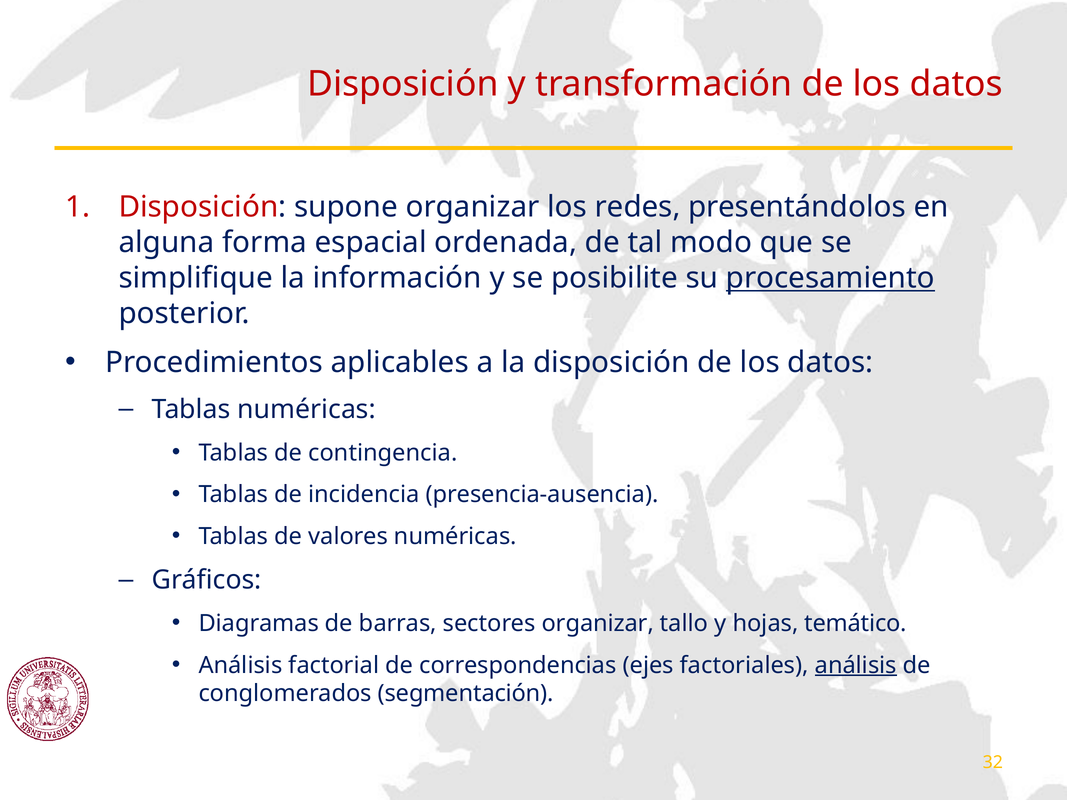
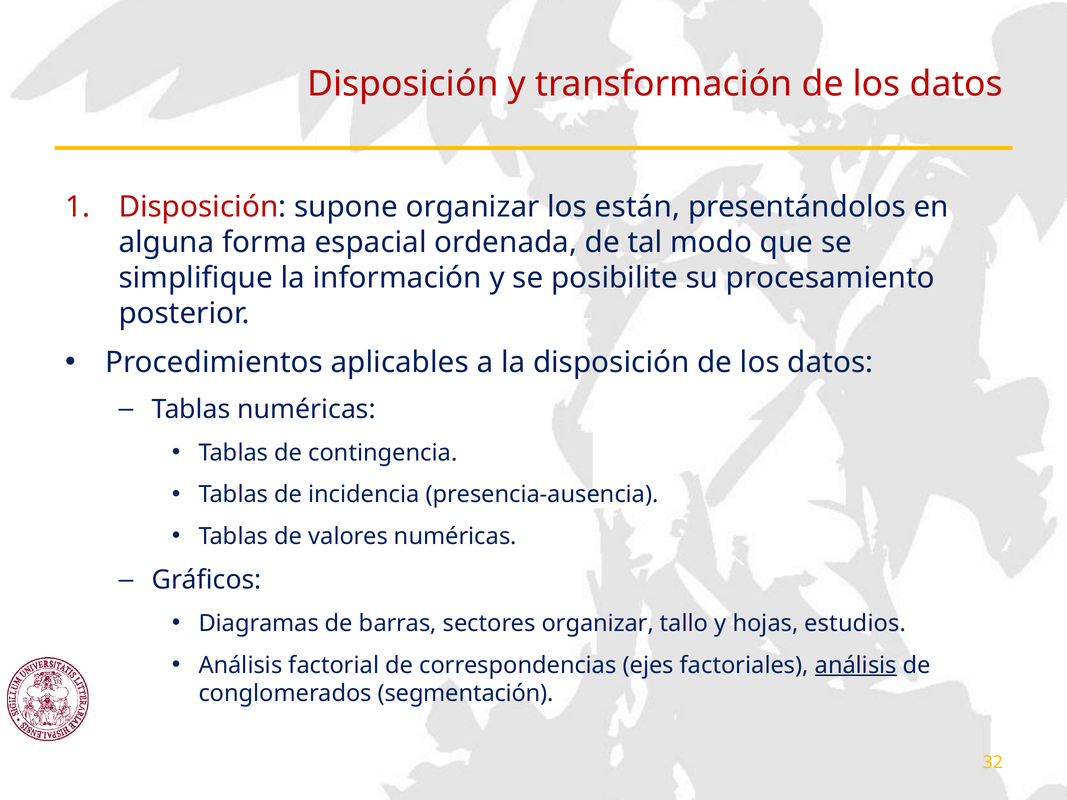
redes: redes -> están (637, 207)
procesamiento underline: present -> none (830, 278)
temático: temático -> estudios (855, 624)
